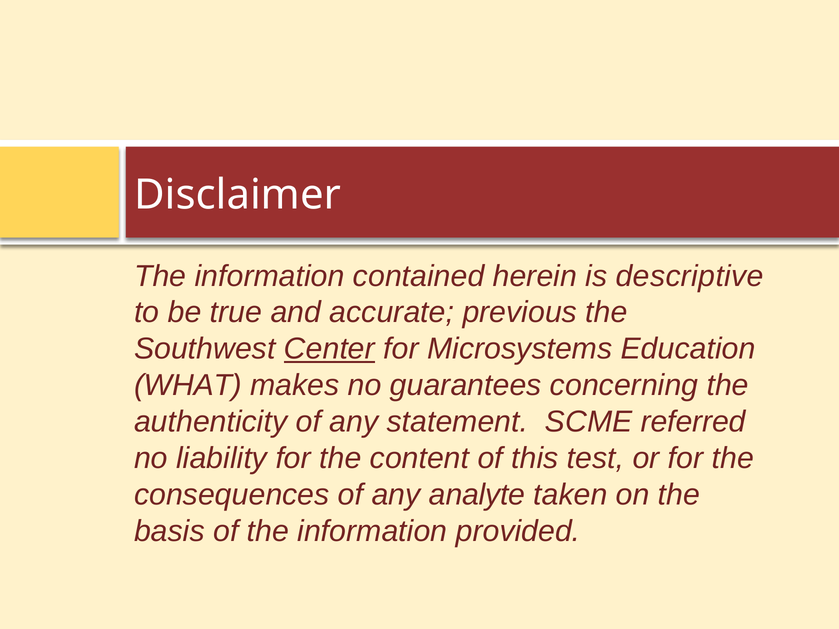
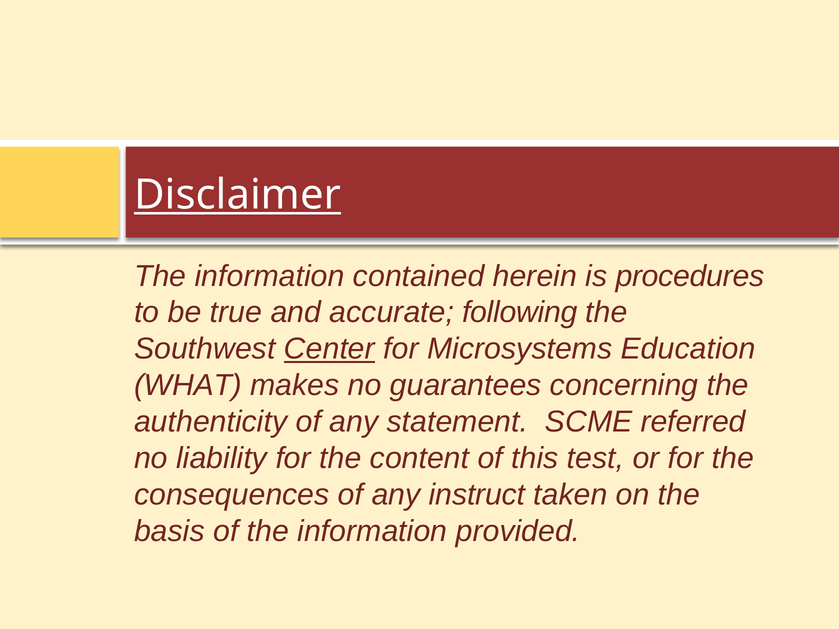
Disclaimer underline: none -> present (238, 195)
descriptive: descriptive -> procedures (690, 276)
previous: previous -> following (520, 313)
analyte: analyte -> instruct (477, 495)
